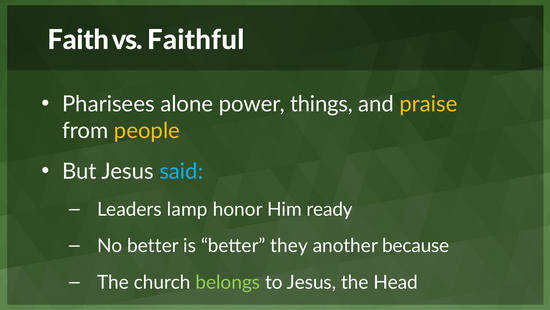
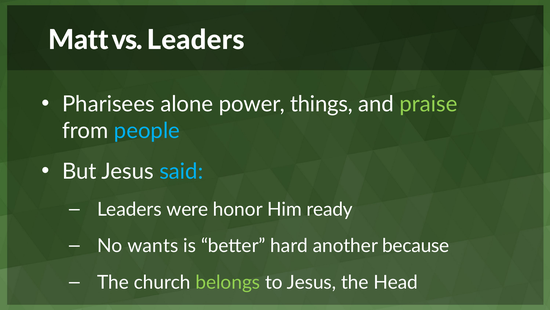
Faith: Faith -> Matt (78, 40)
vs Faithful: Faithful -> Leaders (196, 40)
praise colour: yellow -> light green (429, 104)
people colour: yellow -> light blue (147, 130)
lamp: lamp -> were (187, 209)
No better: better -> wants (153, 245)
they: they -> hard (289, 245)
